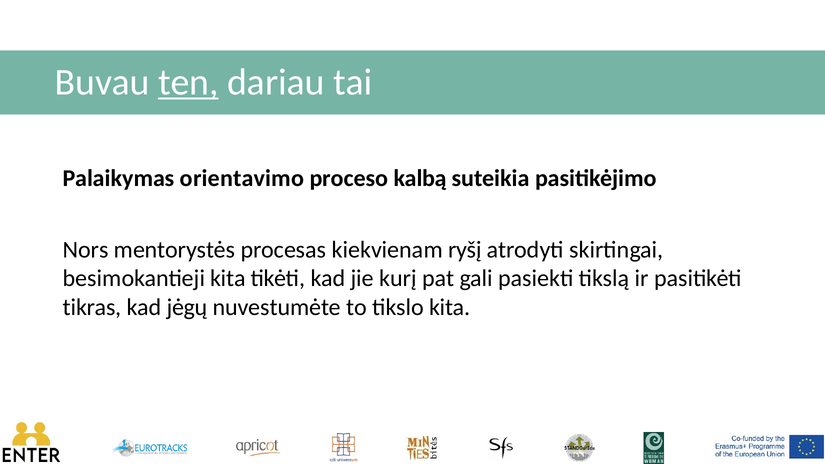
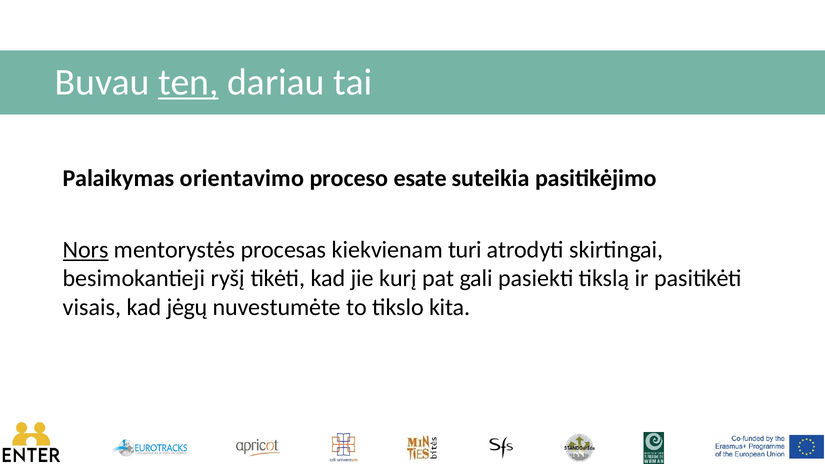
kalbą: kalbą -> esate (420, 178)
Nors underline: none -> present (86, 250)
ryšį: ryšį -> turi (465, 250)
besimokantieji kita: kita -> ryšį (228, 279)
tikras: tikras -> visais (92, 307)
